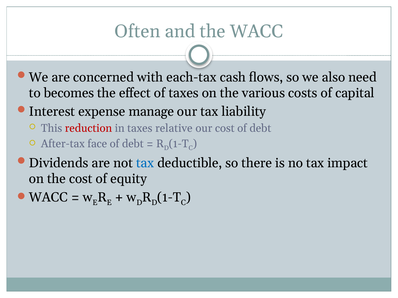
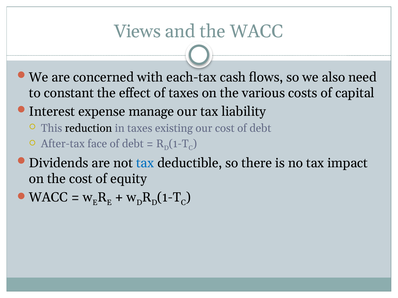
Often: Often -> Views (138, 31)
becomes: becomes -> constant (69, 93)
reduction colour: red -> black (88, 128)
relative: relative -> existing (174, 128)
